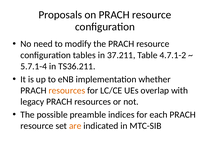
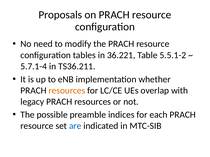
37.211: 37.211 -> 36.221 (121, 55)
4.7.1-2: 4.7.1-2 -> 5.5.1-2 (173, 55)
are colour: orange -> blue (75, 126)
